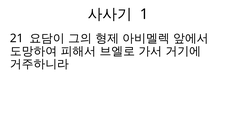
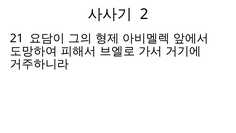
1: 1 -> 2 (144, 14)
